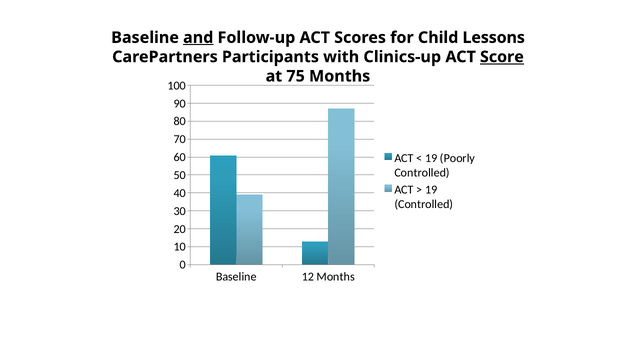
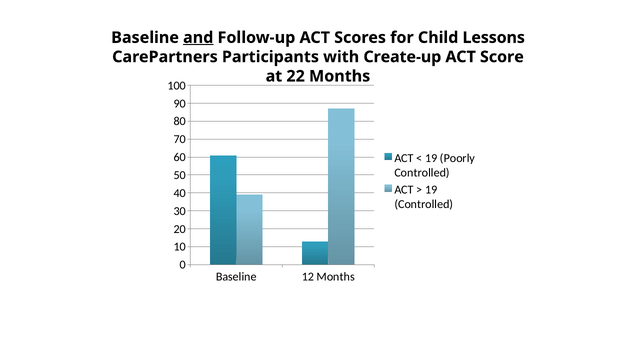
Clinics-up: Clinics-up -> Create-up (402, 57)
Score underline: present -> none (502, 57)
75: 75 -> 22 (296, 76)
